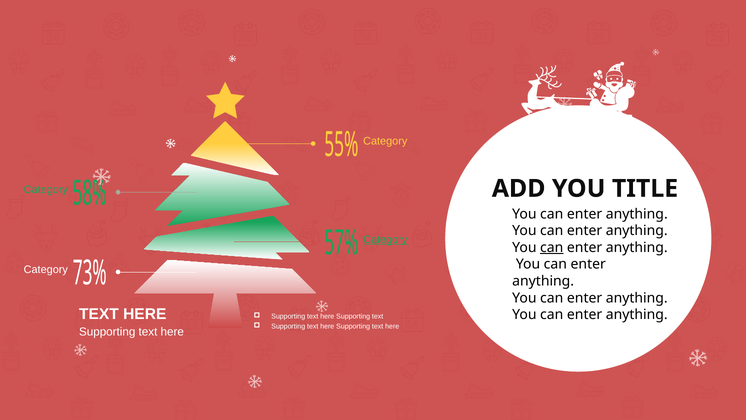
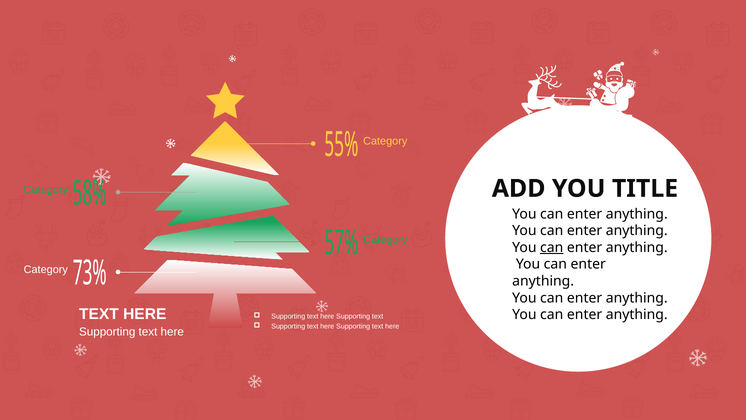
Category underline: present -> none (385, 239)
